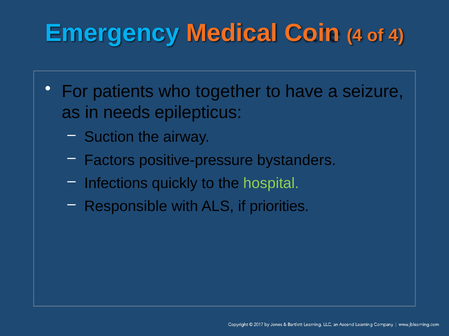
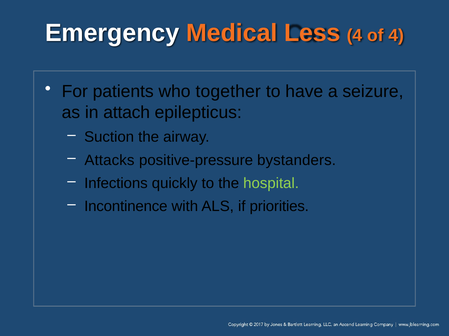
Emergency colour: light blue -> white (112, 33)
Coin: Coin -> Less (312, 33)
needs: needs -> attach (127, 113)
Factors: Factors -> Attacks (109, 160)
Responsible: Responsible -> Incontinence (126, 207)
